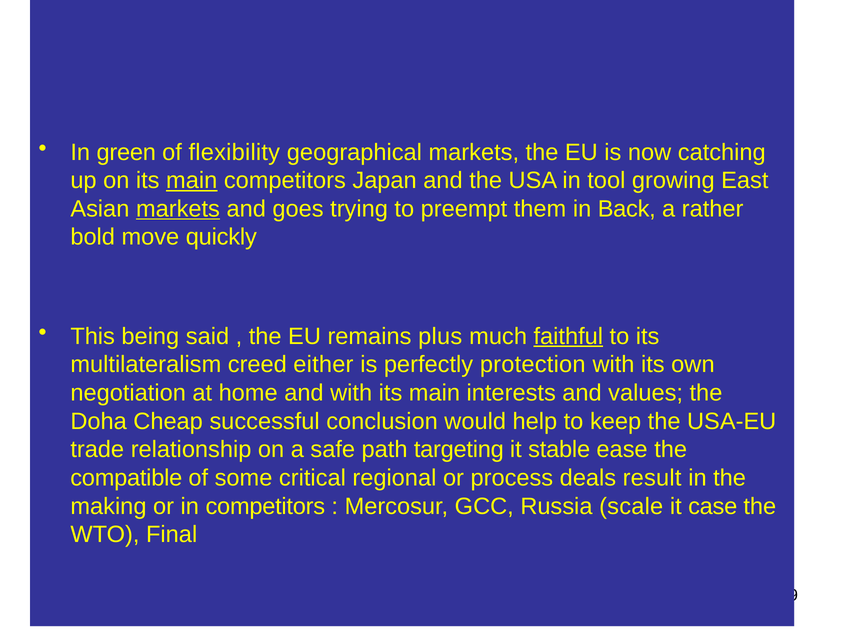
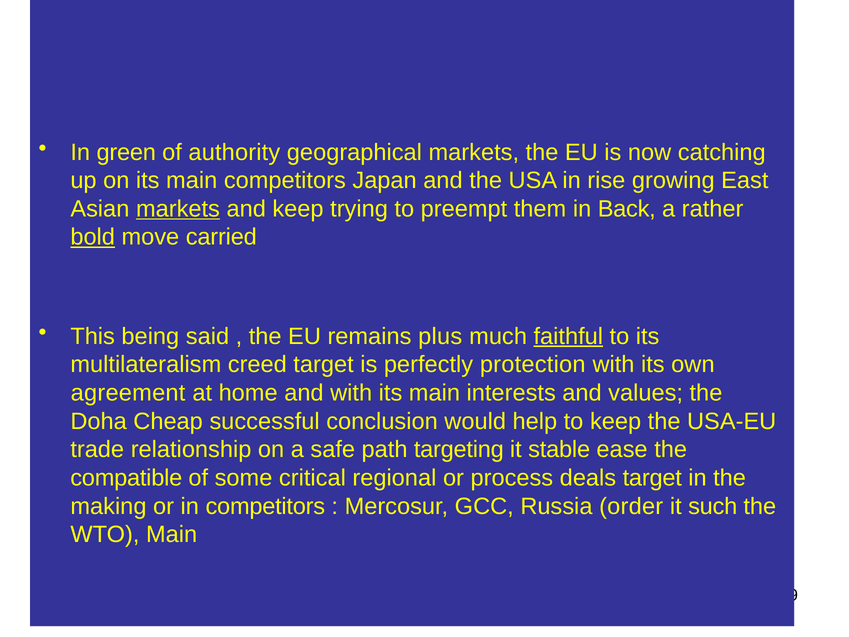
flexibility: flexibility -> authority (234, 152)
main underline: present -> none (192, 180)
tool: tool -> rise (606, 180)
and goes: goes -> keep (298, 209)
bold underline: none -> present (93, 237)
quickly: quickly -> carried (221, 237)
creed either: either -> target (324, 364)
negotiation: negotiation -> agreement (128, 393)
deals result: result -> target (652, 478)
scale: scale -> order (631, 506)
case: case -> such (713, 506)
WTO Final: Final -> Main (172, 534)
